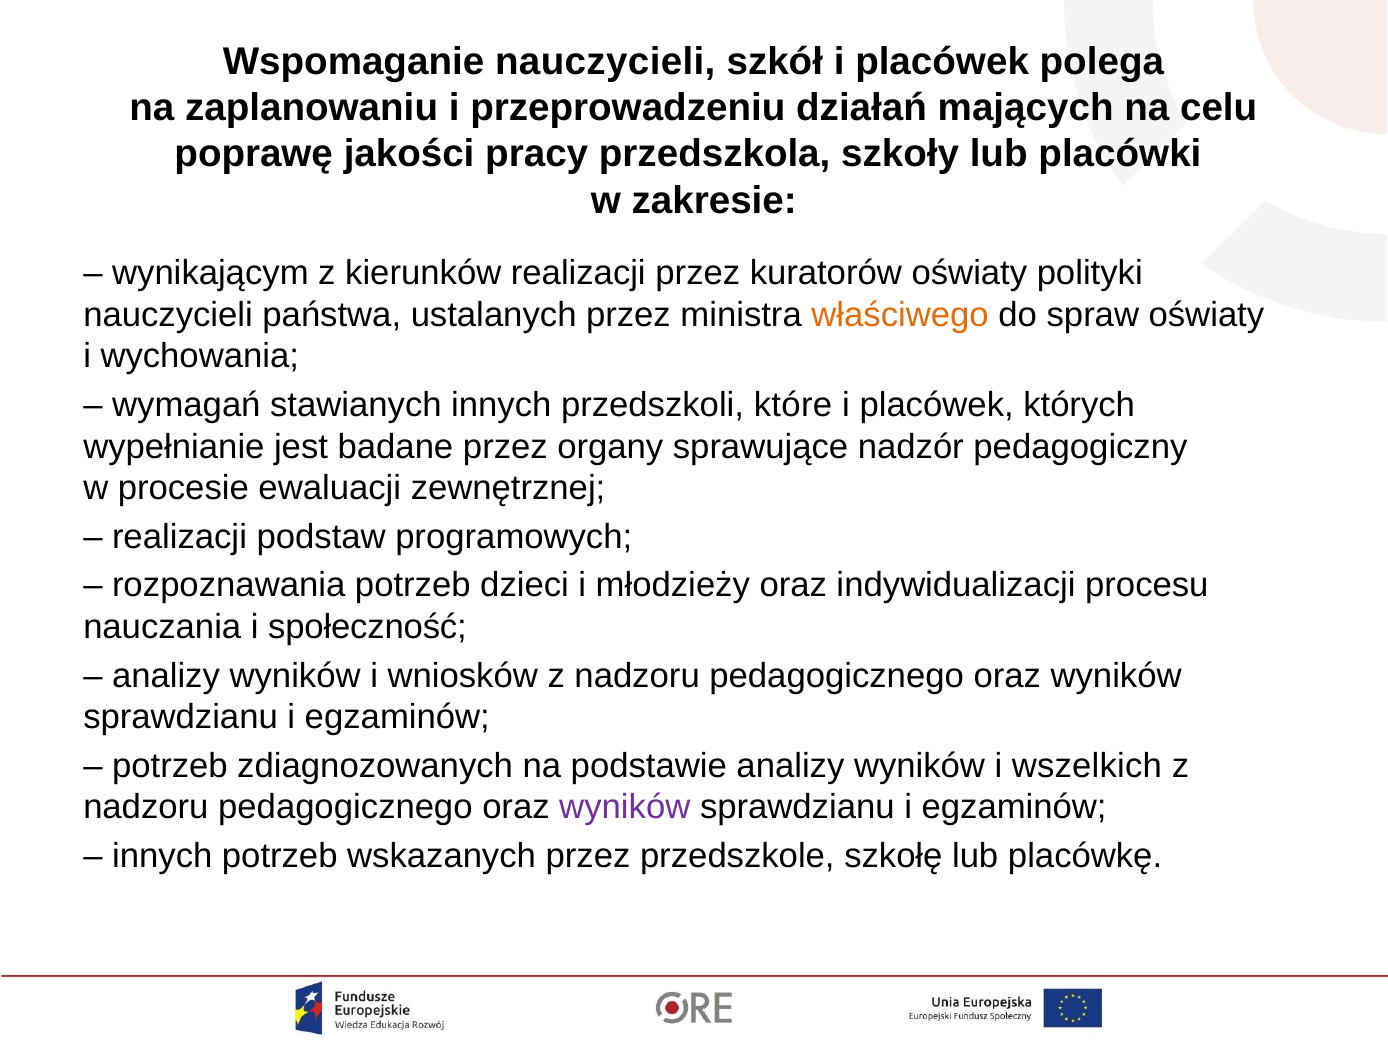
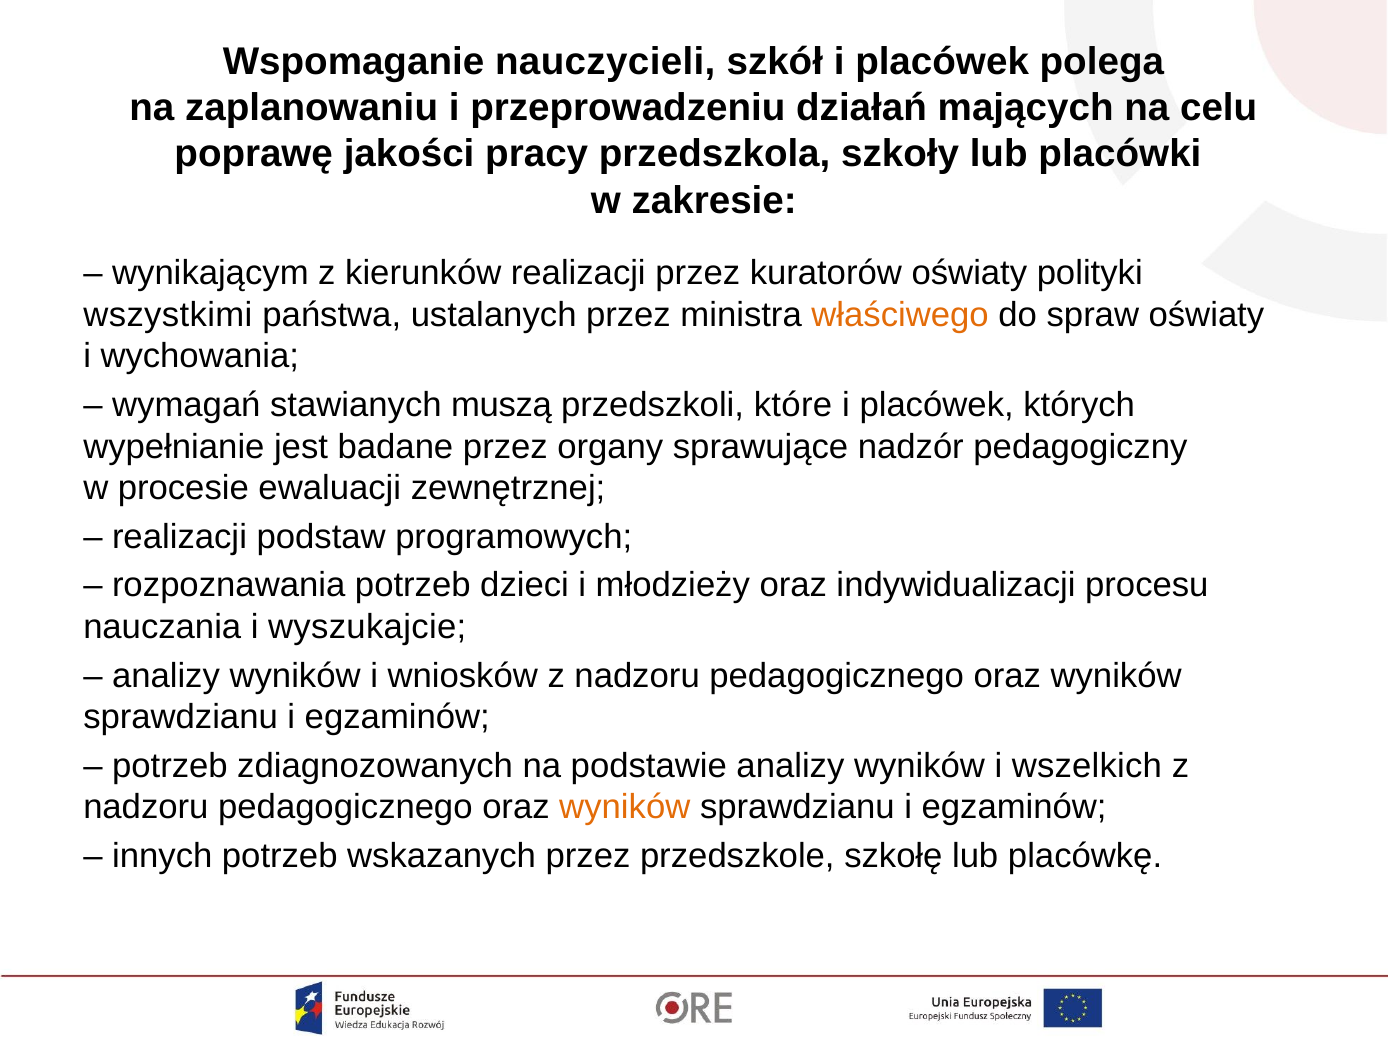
nauczycieli: nauczycieli -> wszystkimi (168, 315)
stawianych innych: innych -> muszą (501, 405)
społeczność: społeczność -> wyszukajcie (367, 627)
wyników colour: purple -> orange (625, 807)
